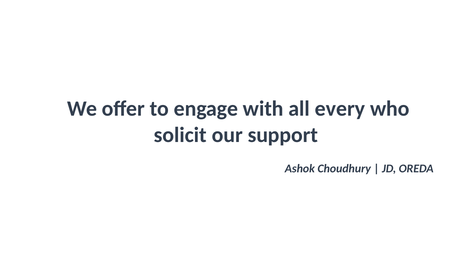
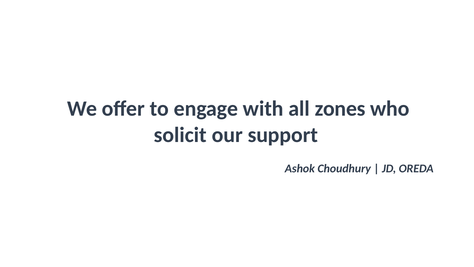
every: every -> zones (340, 109)
